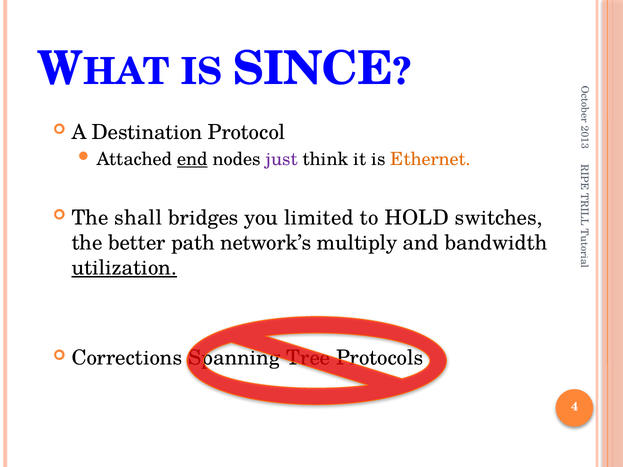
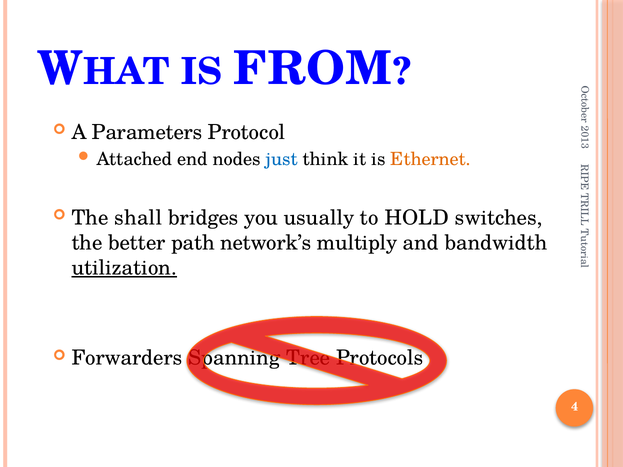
SINCE: SINCE -> FROM (312, 69)
Destination: Destination -> Parameters (147, 132)
end underline: present -> none (192, 159)
just colour: purple -> blue (282, 159)
limited: limited -> usually (319, 218)
Corrections: Corrections -> Forwarders (127, 358)
